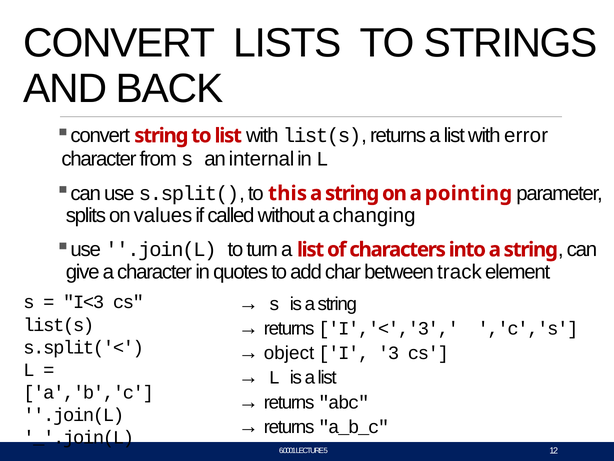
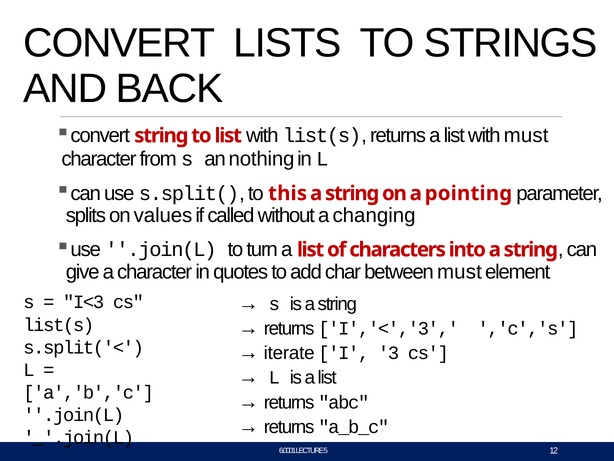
with error: error -> must (526, 135)
internal: internal -> nothing (262, 159)
between track: track -> must (459, 272)
object: object -> iterate (289, 353)
